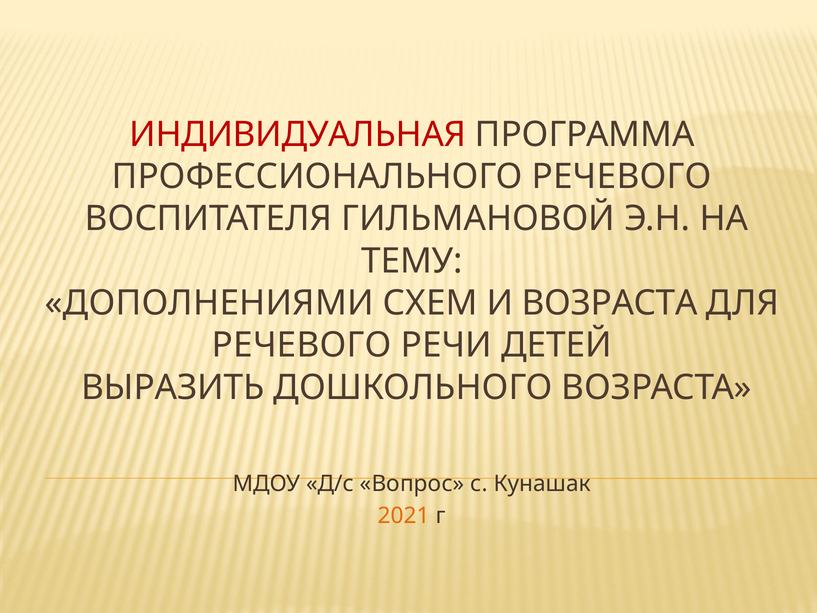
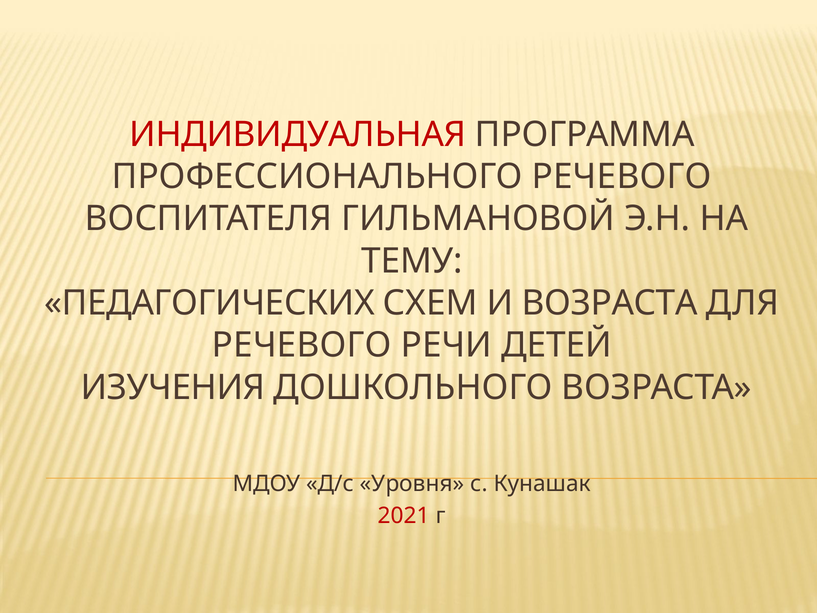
ДОПОЛНЕНИЯМИ: ДОПОЛНЕНИЯМИ -> ПЕДАГОГИЧЕСКИХ (209, 303)
ВЫРАЗИТЬ: ВЫРАЗИТЬ -> ИЗУЧЕНИЯ (173, 387)
Вопрос: Вопрос -> Уровня (412, 484)
2021 colour: orange -> red (404, 515)
